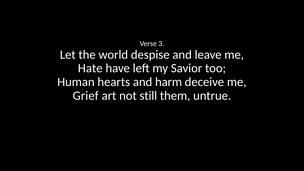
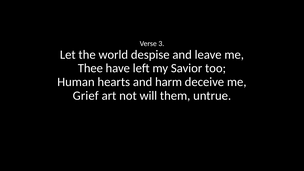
Hate: Hate -> Thee (90, 68)
still: still -> will (148, 96)
